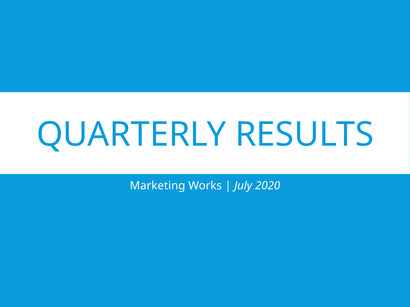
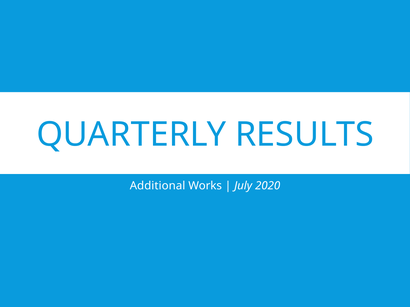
Marketing: Marketing -> Additional (158, 186)
